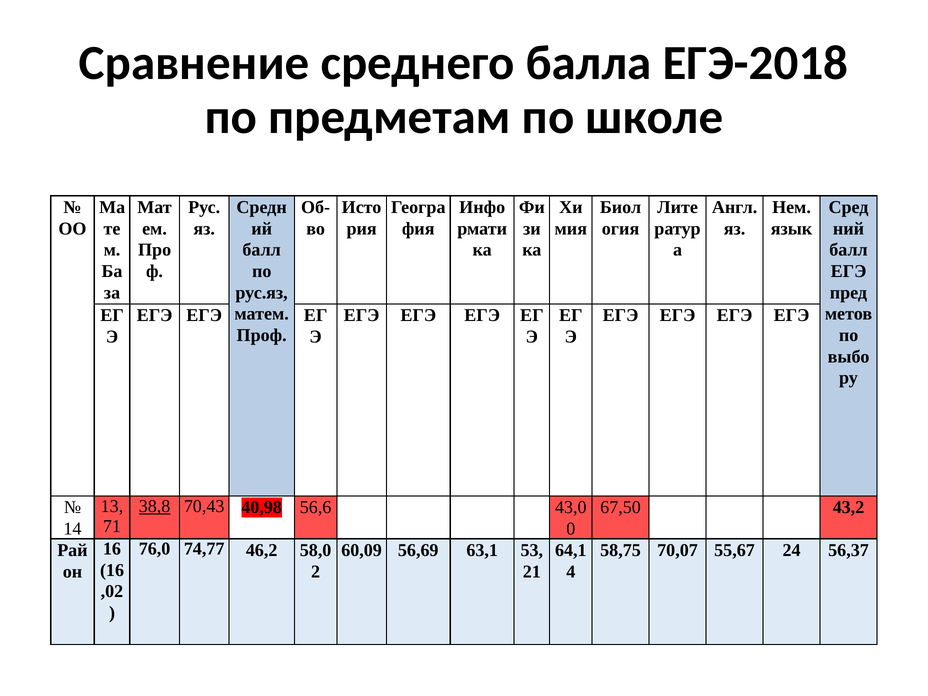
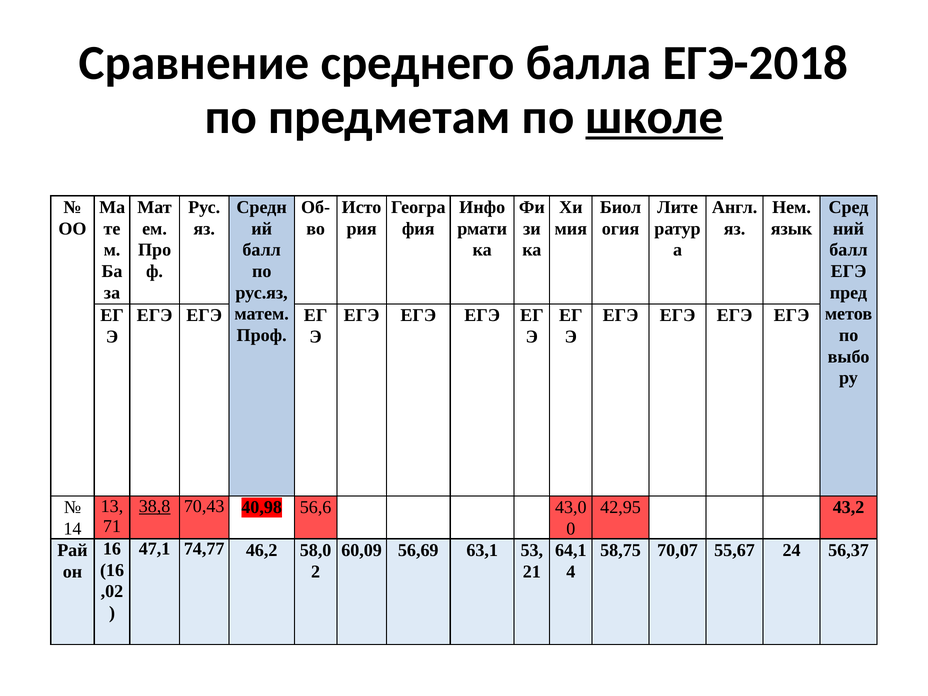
школе underline: none -> present (654, 117)
67,50: 67,50 -> 42,95 (621, 508)
76,0: 76,0 -> 47,1 (155, 549)
